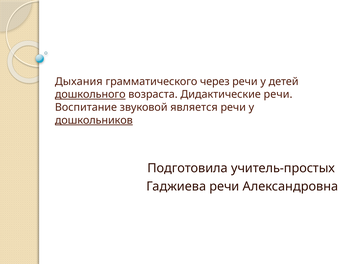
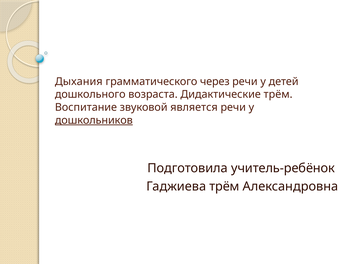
дошкольного underline: present -> none (90, 95)
Дидактические речи: речи -> трём (278, 95)
учитель-простых: учитель-простых -> учитель-ребёнок (283, 169)
Гаджиева речи: речи -> трём (224, 187)
